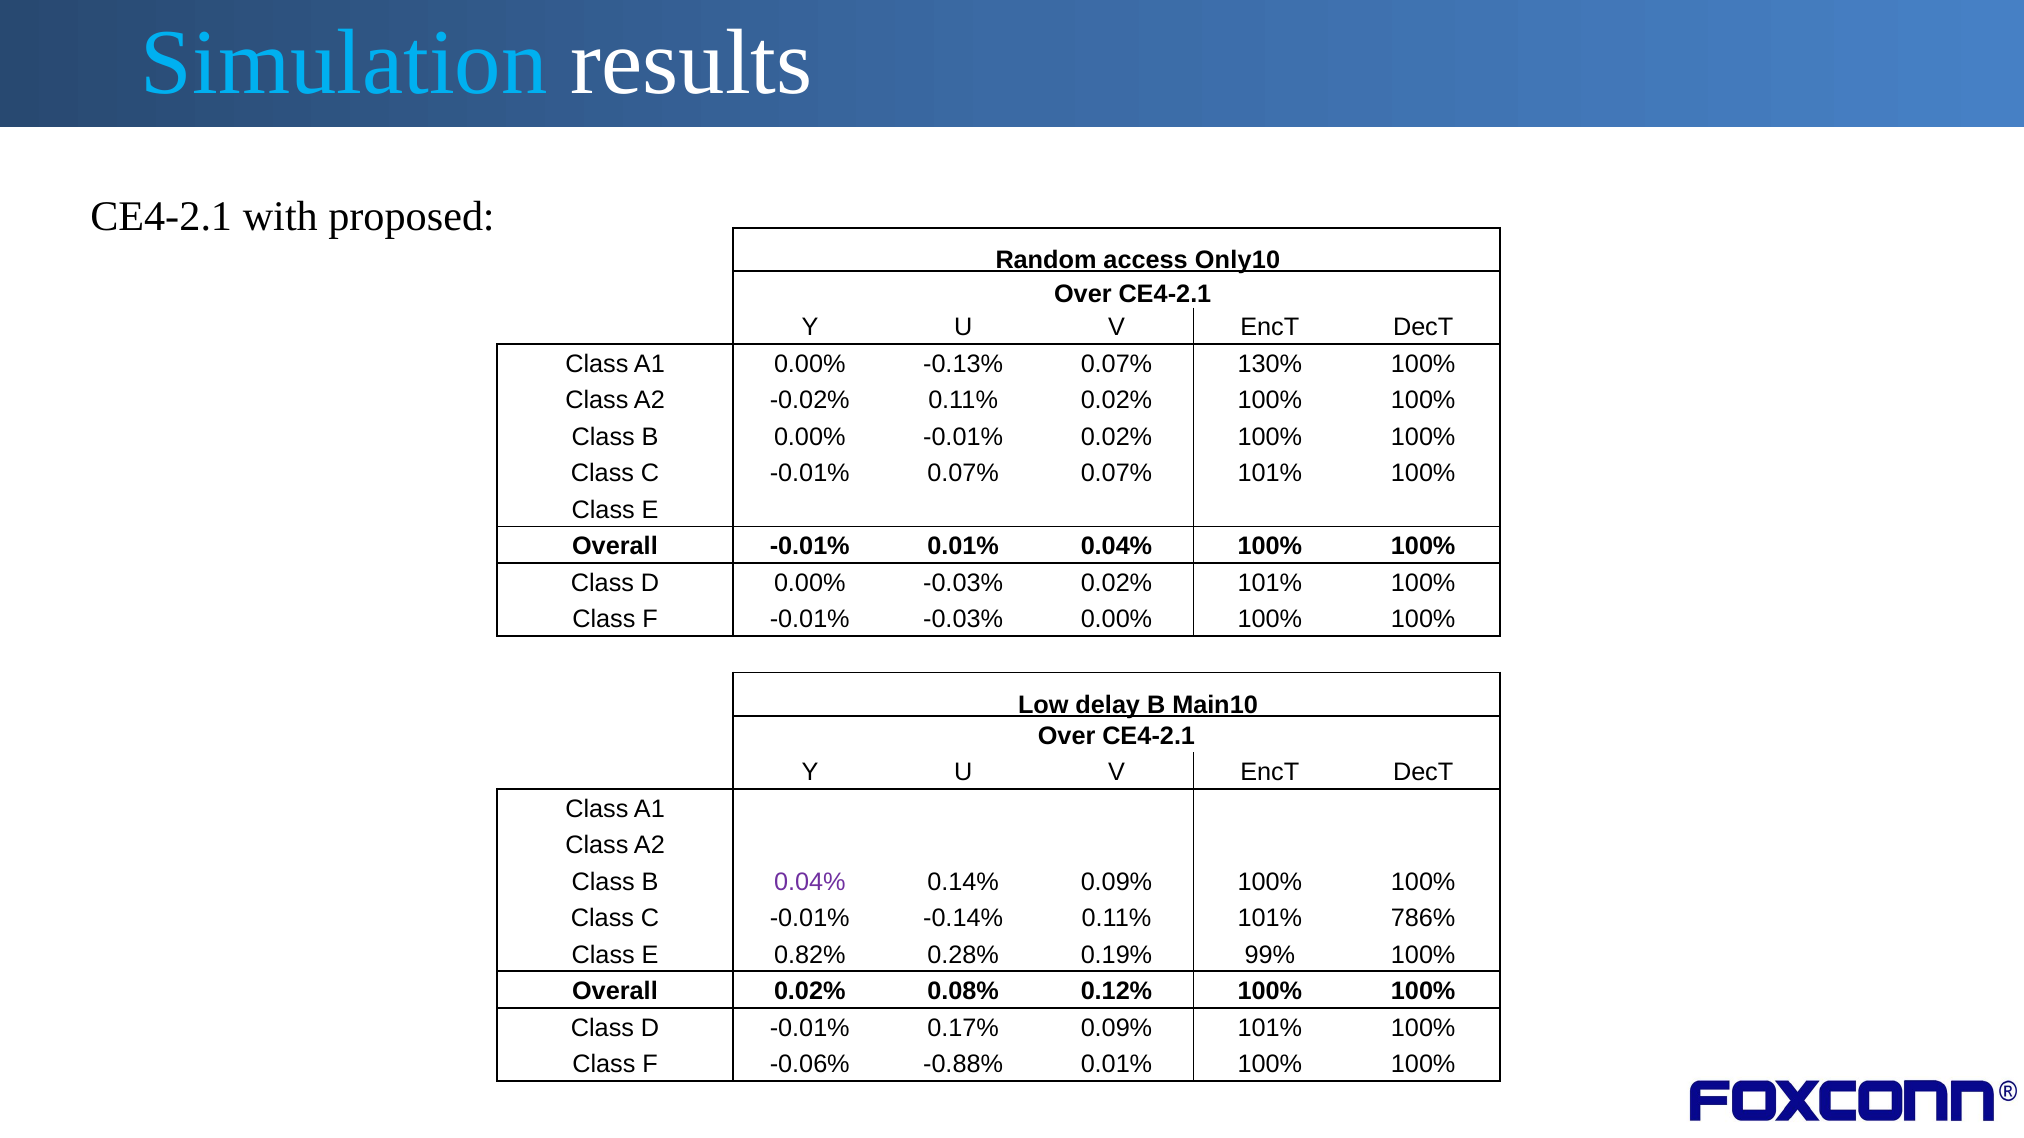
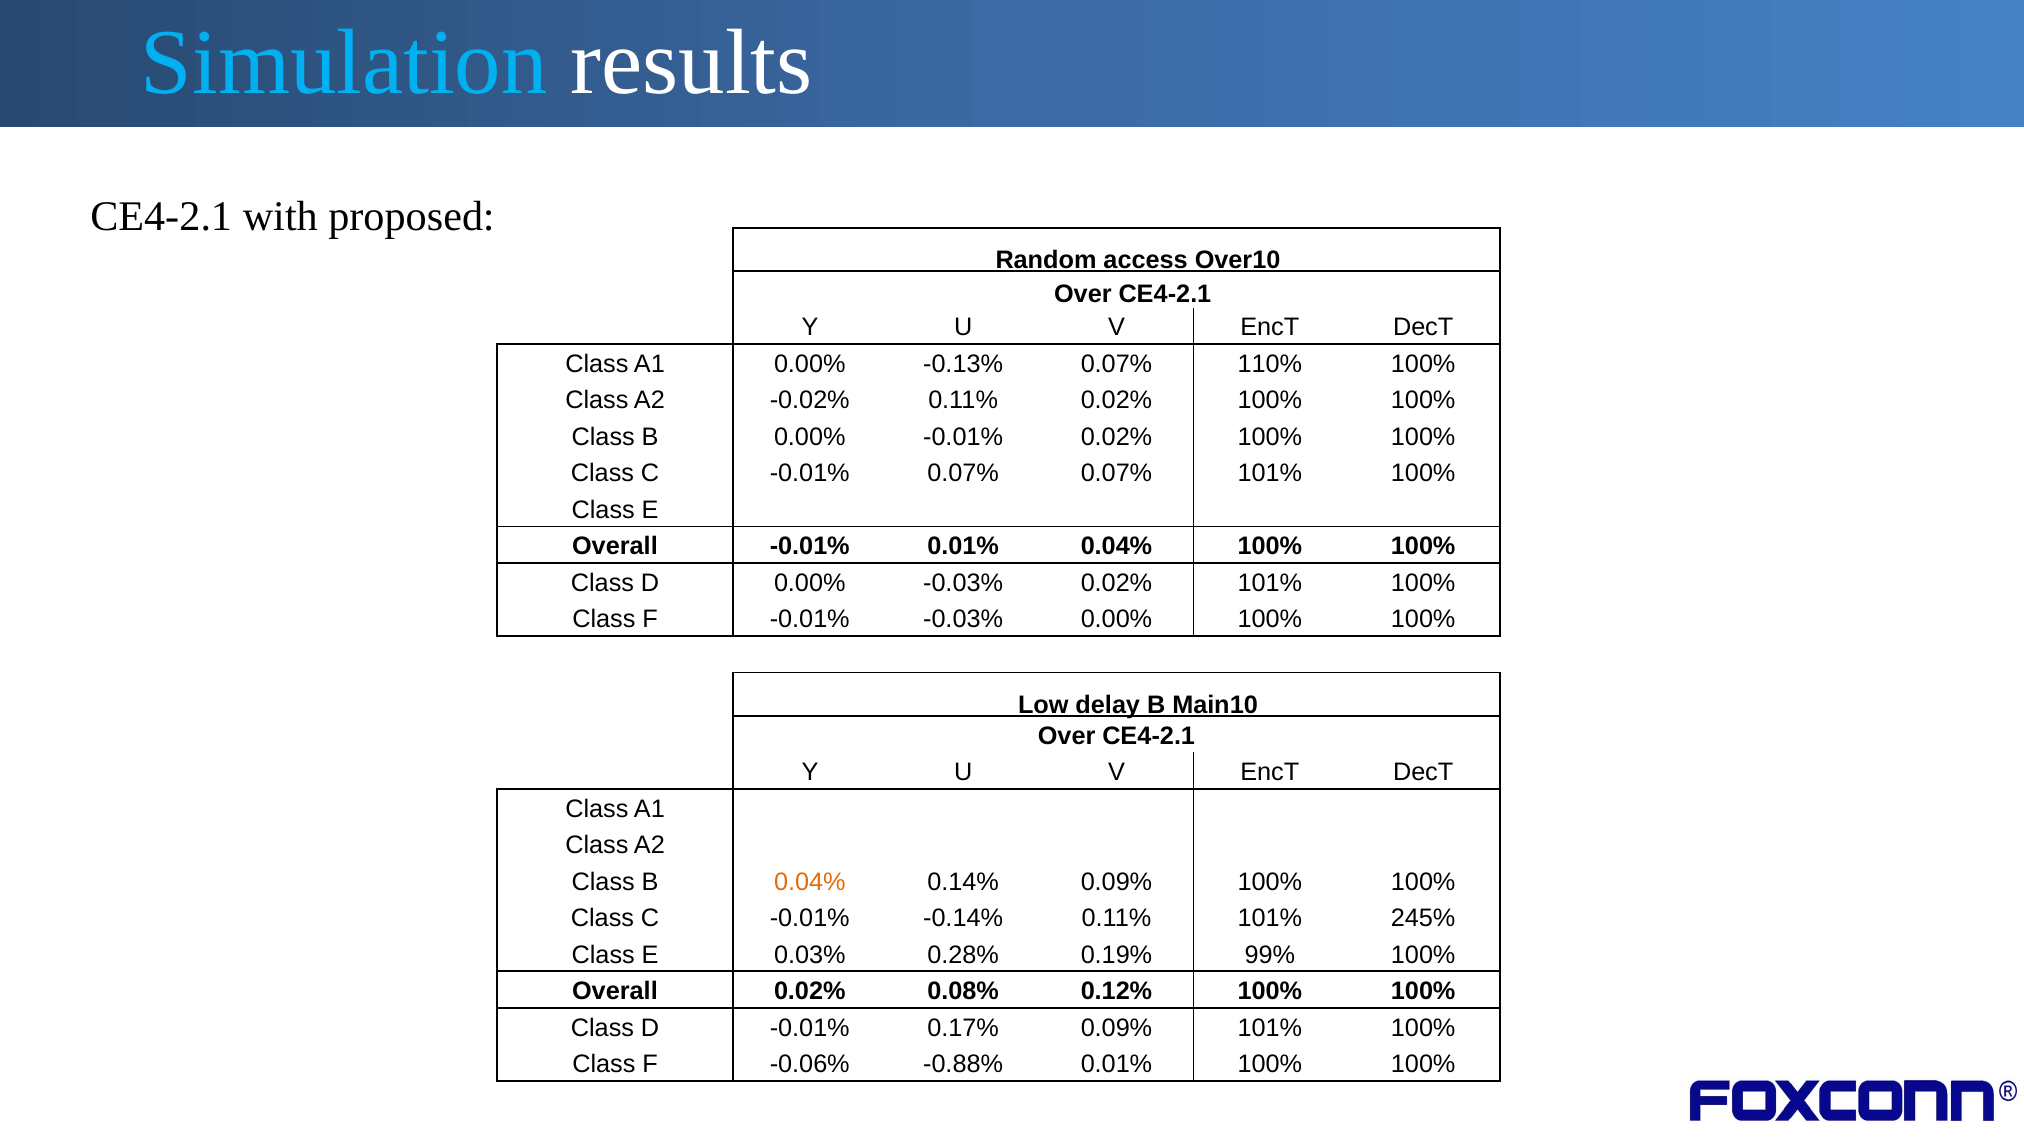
Only10: Only10 -> Over10 (1238, 260)
130%: 130% -> 110% (1270, 364)
0.04% colour: purple -> orange (810, 882)
786%: 786% -> 245% (1423, 919)
0.82%: 0.82% -> 0.03% (810, 955)
